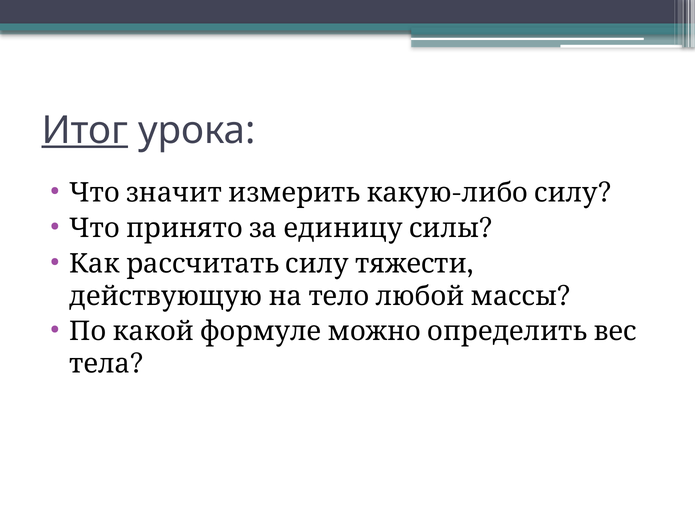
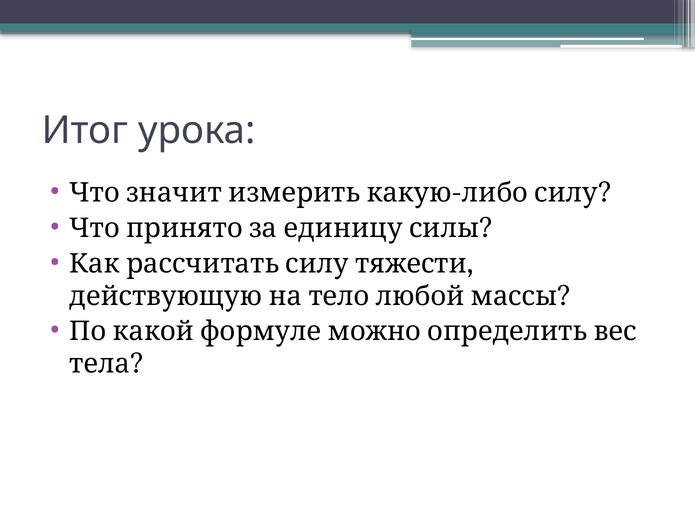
Итог underline: present -> none (85, 130)
